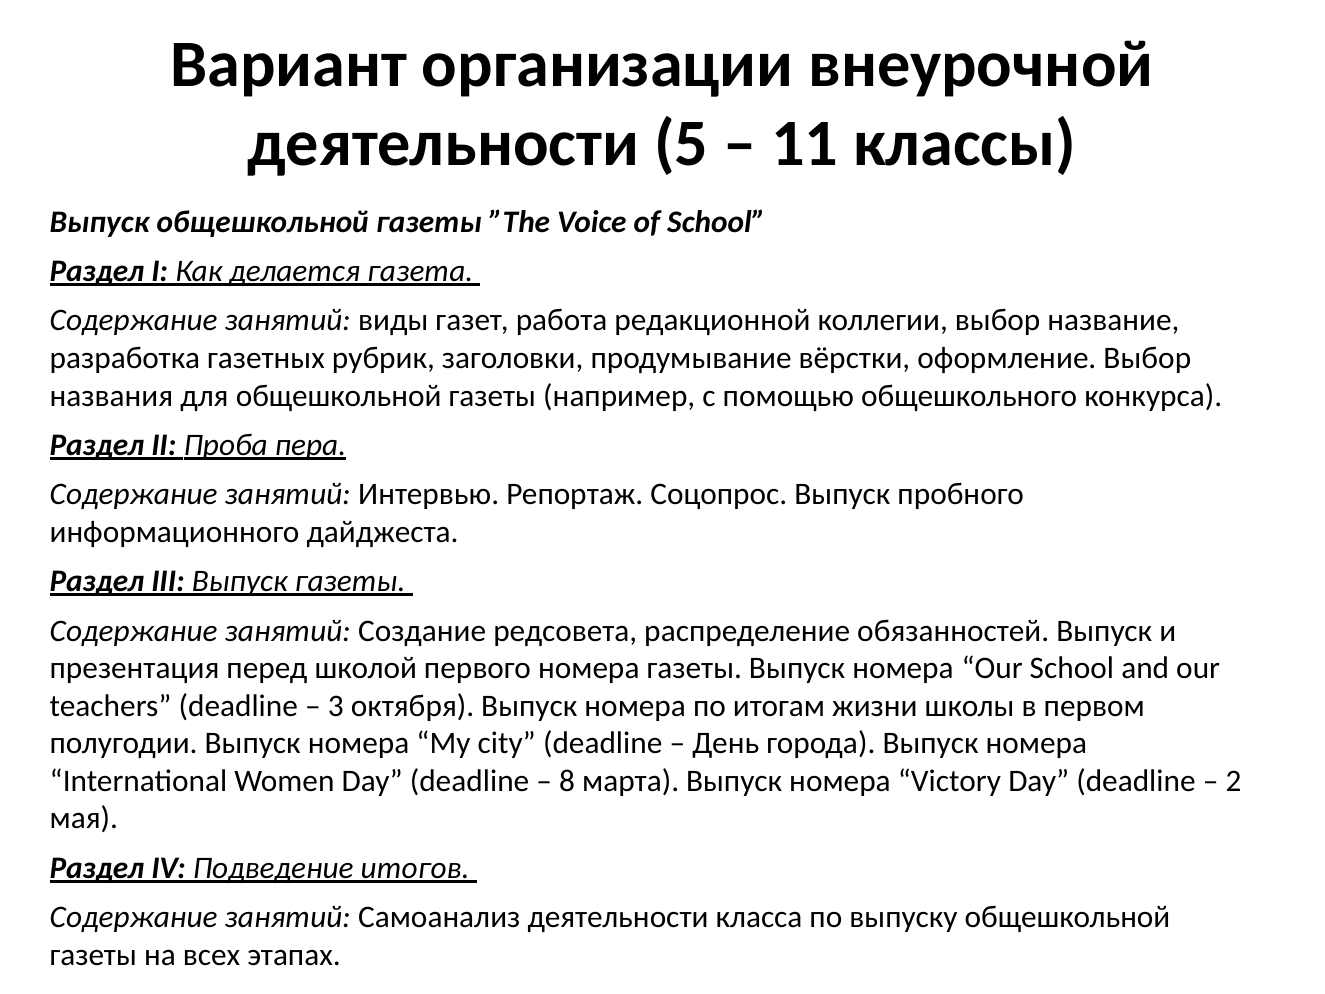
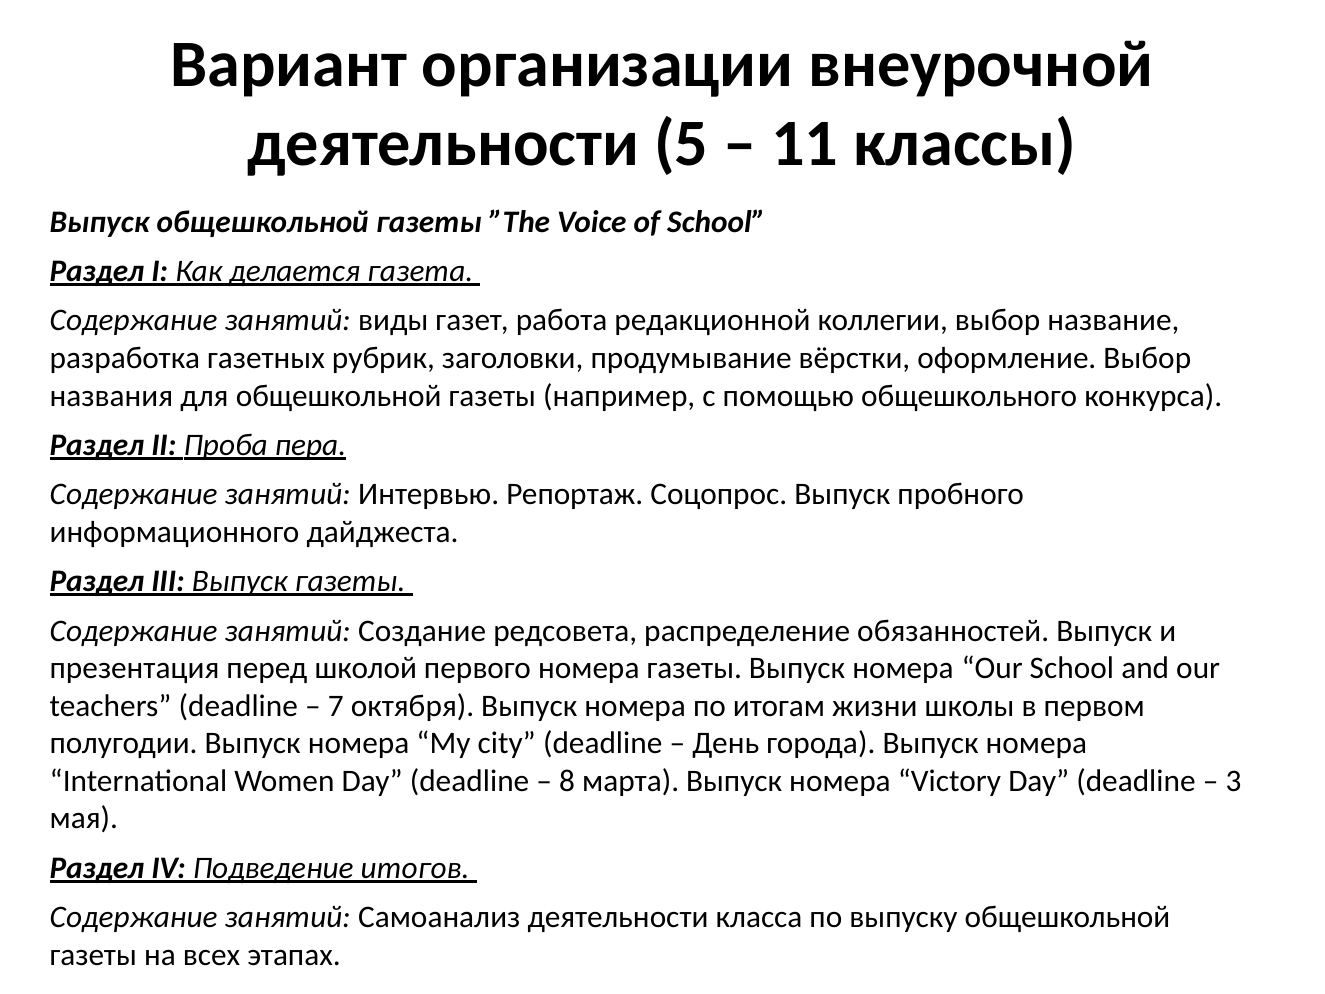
3: 3 -> 7 (336, 706)
2: 2 -> 3 (1234, 781)
